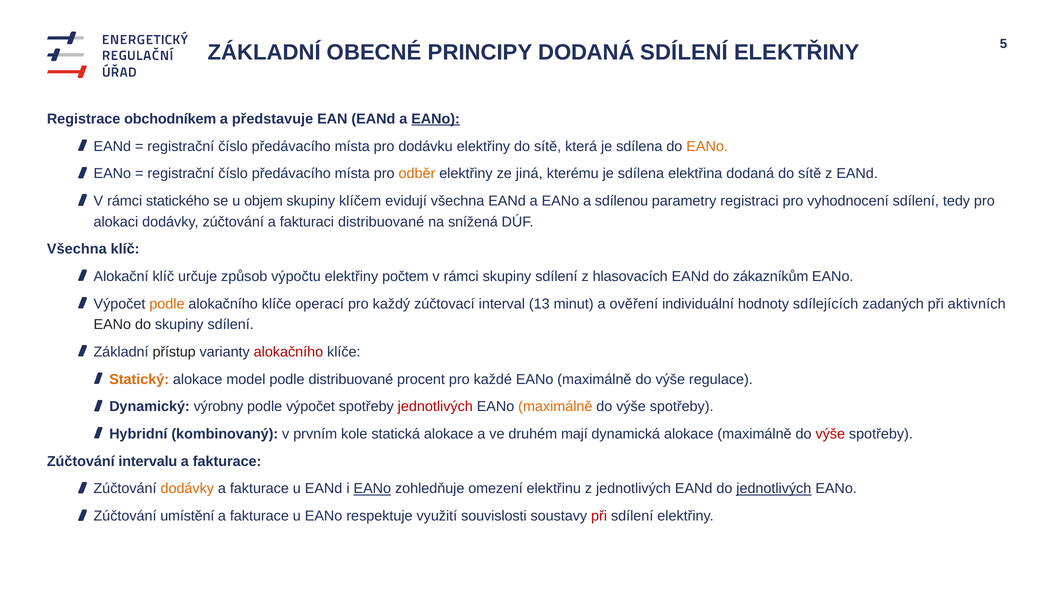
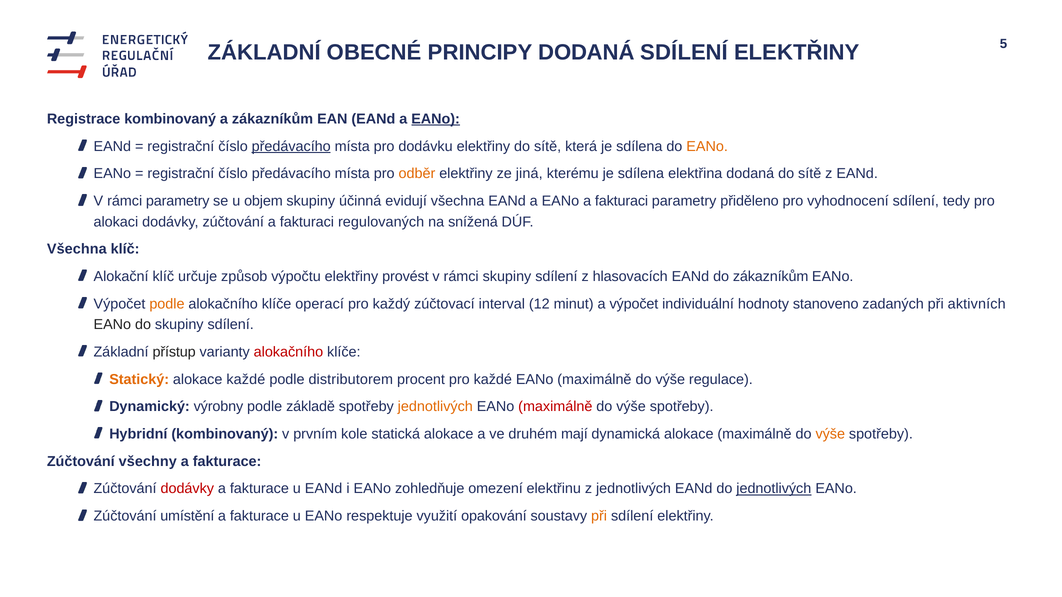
Registrace obchodníkem: obchodníkem -> kombinovaný (170, 119)
a představuje: představuje -> zákazníkům (273, 119)
předávacího underline: none -> present (291, 146)
rámci statického: statického -> parametry (178, 201)
klíčem: klíčem -> účinná (360, 201)
EANo a sdílenou: sdílenou -> fakturaci (622, 201)
registraci: registraci -> přiděleno (750, 201)
fakturaci distribuované: distribuované -> regulovaných (381, 222)
počtem: počtem -> provést (405, 277)
13: 13 -> 12 (539, 304)
a ověření: ověření -> výpočet (634, 304)
sdílejících: sdílejících -> stanoveno (826, 304)
alokace model: model -> každé (246, 380)
podle distribuované: distribuované -> distributorem (351, 380)
podle výpočet: výpočet -> základě (311, 407)
jednotlivých colour: red -> orange (435, 407)
maximálně colour: orange -> red (555, 407)
výše colour: red -> orange (830, 434)
intervalu: intervalu -> všechny (148, 462)
dodávky colour: orange -> red (187, 489)
EANo underline: present -> none (372, 489)
souvislosti: souvislosti -> opakování (494, 516)
při colour: red -> orange (599, 516)
